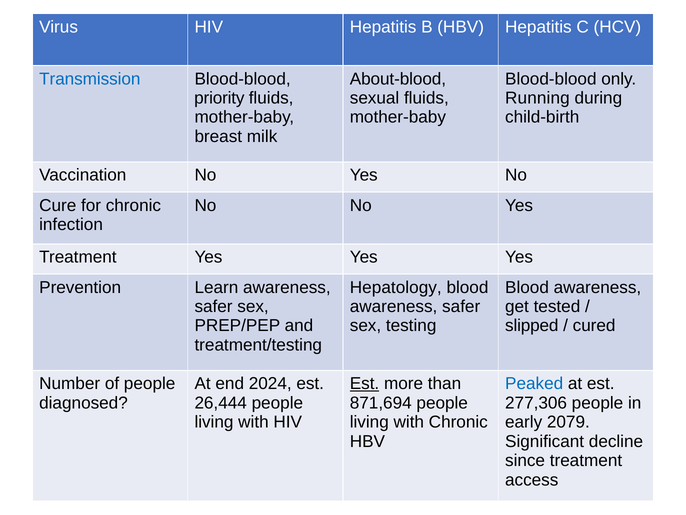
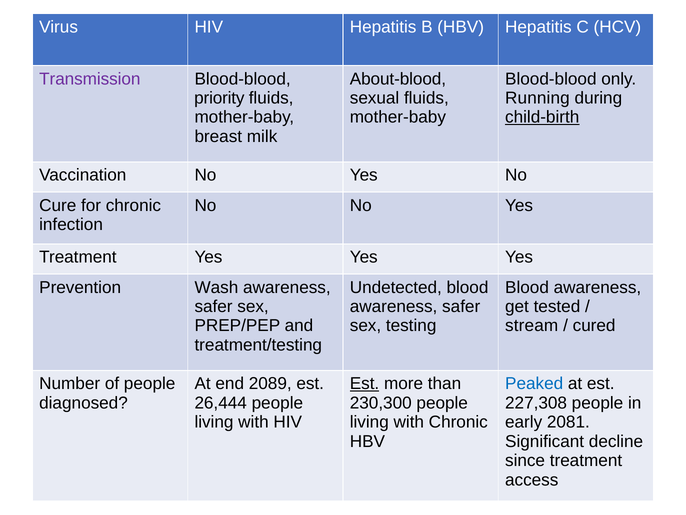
Transmission colour: blue -> purple (90, 79)
child-birth underline: none -> present (542, 117)
Learn: Learn -> Wash (216, 287)
Hepatology: Hepatology -> Undetected (396, 287)
slipped: slipped -> stream (532, 325)
2024: 2024 -> 2089 (270, 383)
871,694: 871,694 -> 230,300 (381, 403)
277,306: 277,306 -> 227,308 (536, 403)
2079: 2079 -> 2081 (568, 422)
